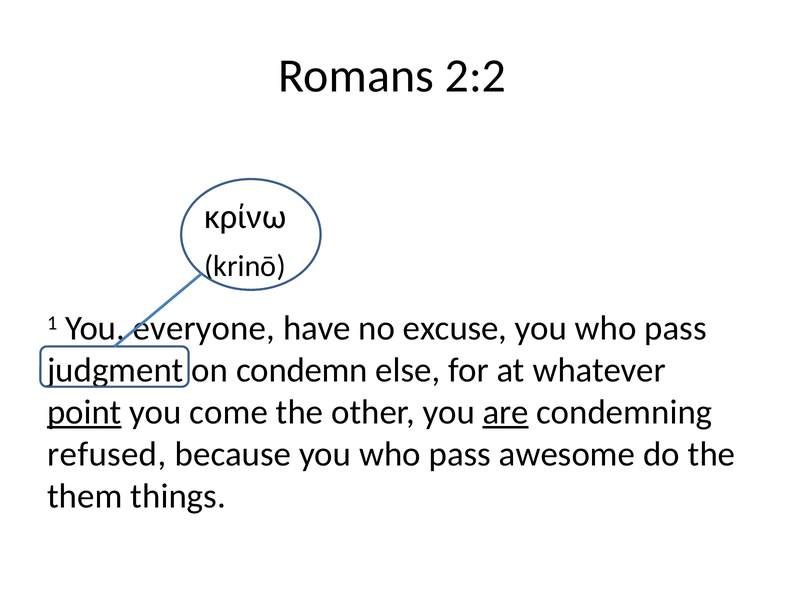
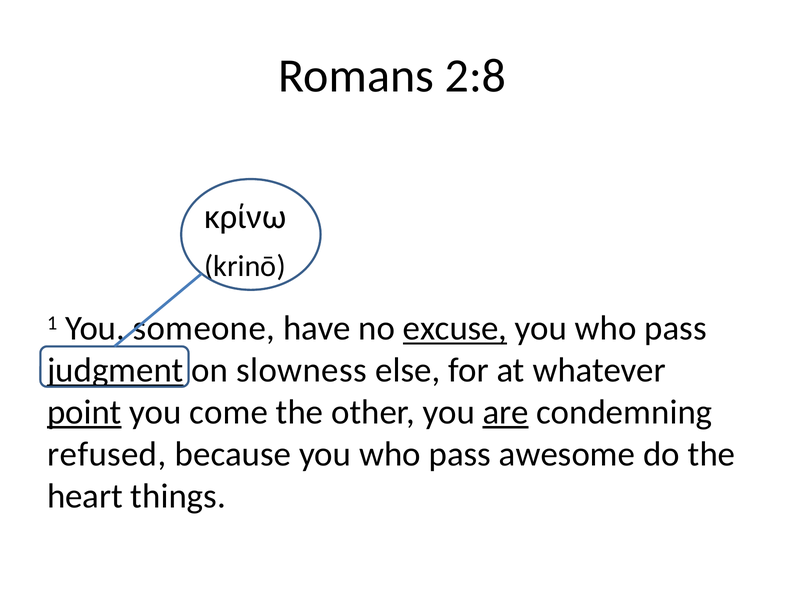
2:2: 2:2 -> 2:8 (475, 76)
everyone: everyone -> someone (204, 328)
excuse underline: none -> present (455, 328)
judgment underline: none -> present (115, 370)
condemn: condemn -> slowness (301, 370)
them: them -> heart (85, 496)
